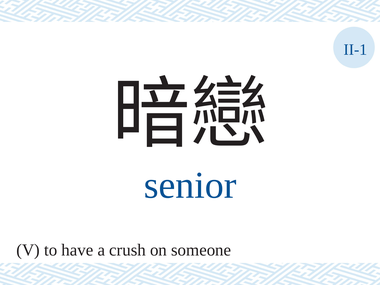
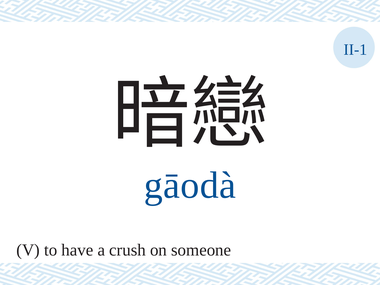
senior: senior -> gāodà (190, 185)
